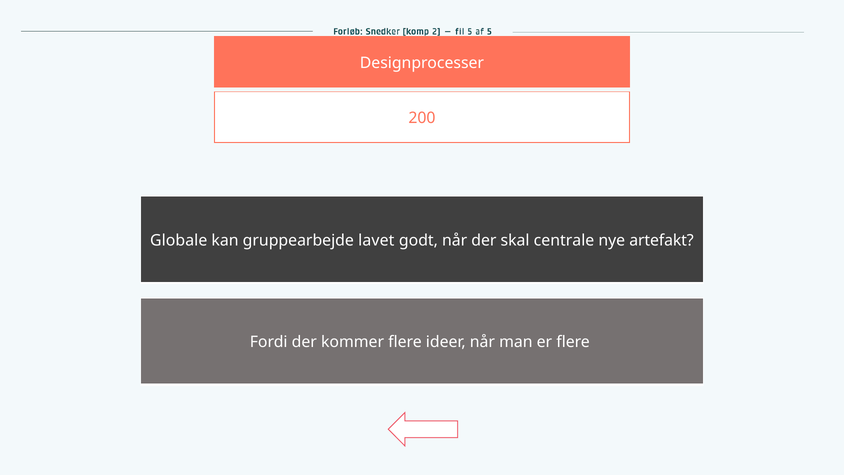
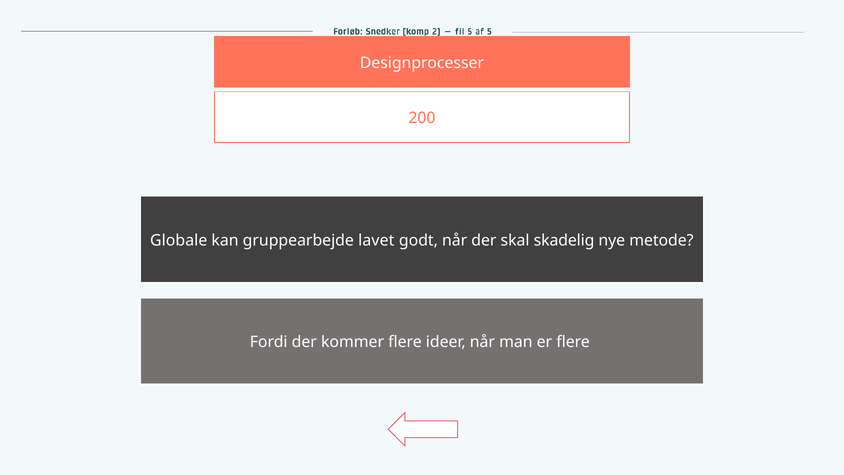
centrale: centrale -> skadelig (564, 240)
artefakt: artefakt -> metode (661, 240)
